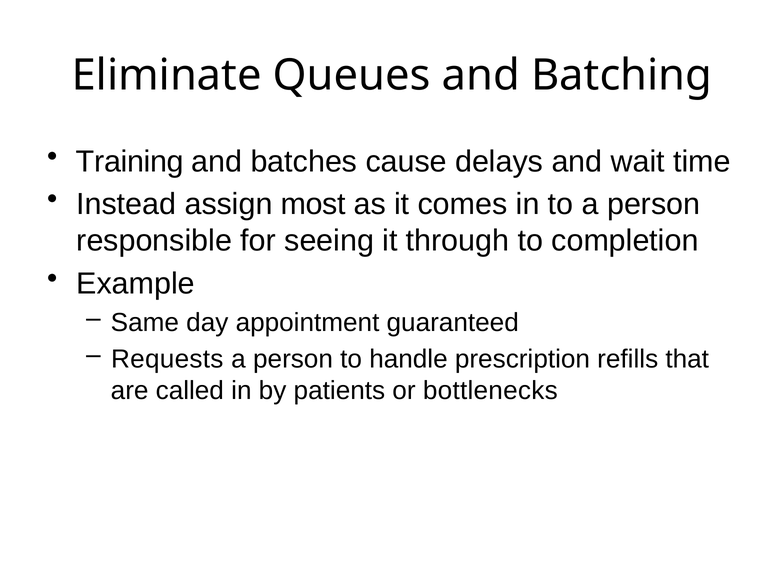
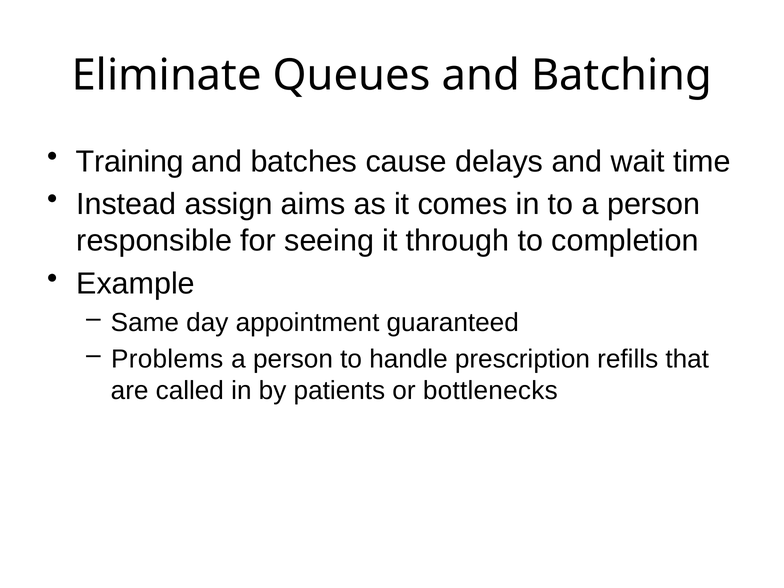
most: most -> aims (313, 204)
Requests: Requests -> Problems (167, 359)
